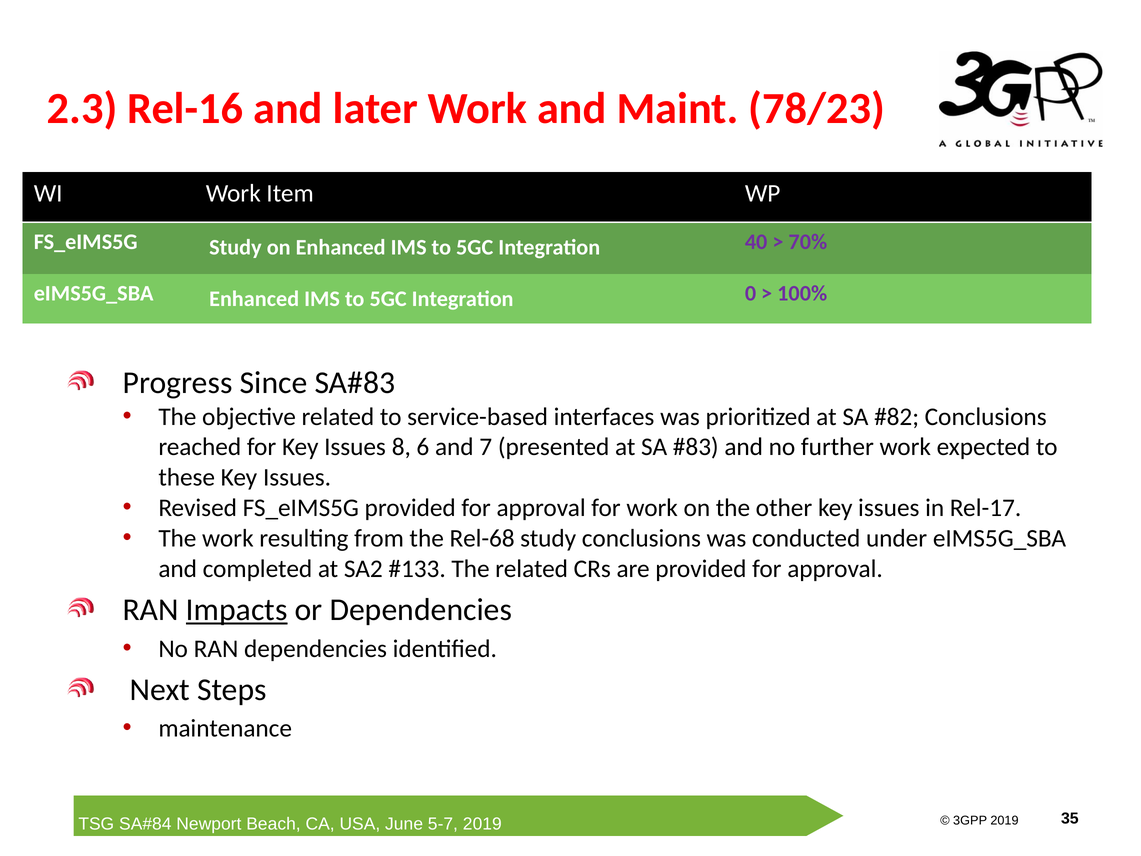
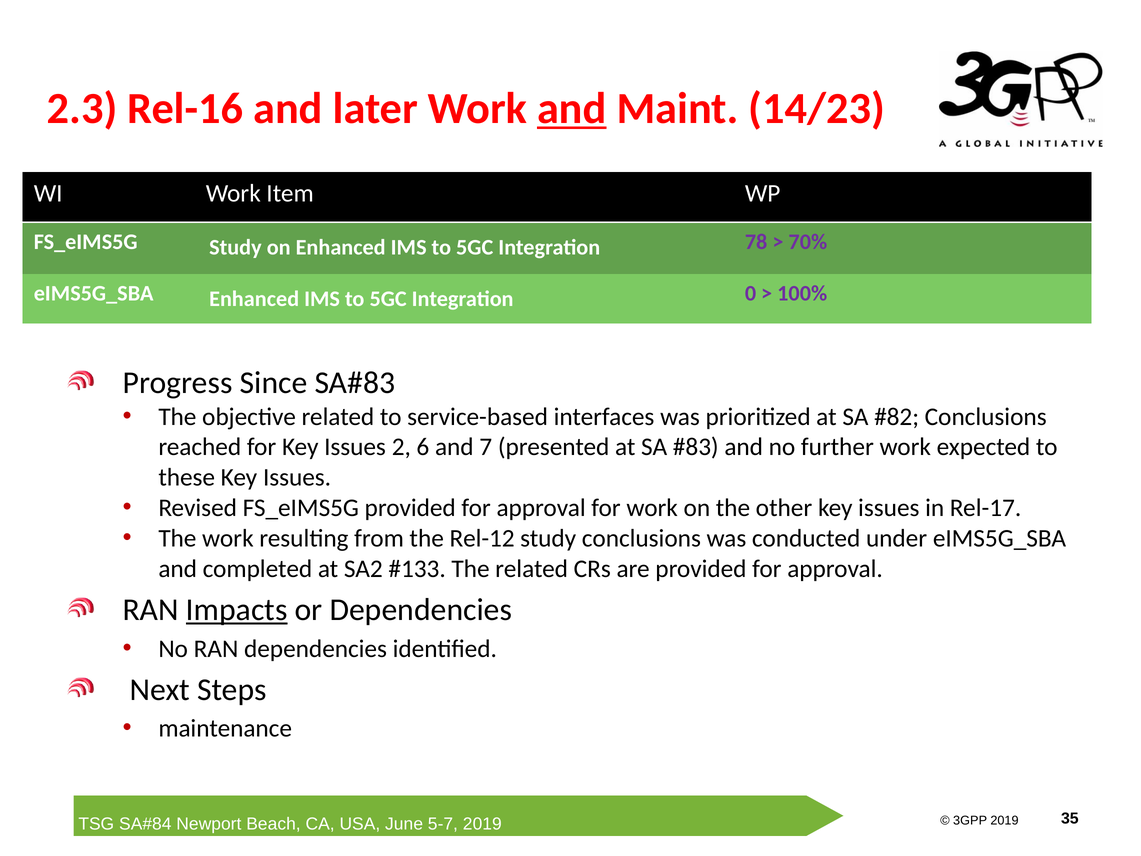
and underline: none -> present (572, 109)
78/23: 78/23 -> 14/23 (817, 109)
40: 40 -> 78 (756, 242)
8: 8 -> 2 (401, 447)
Rel-68: Rel-68 -> Rel-12 (482, 538)
